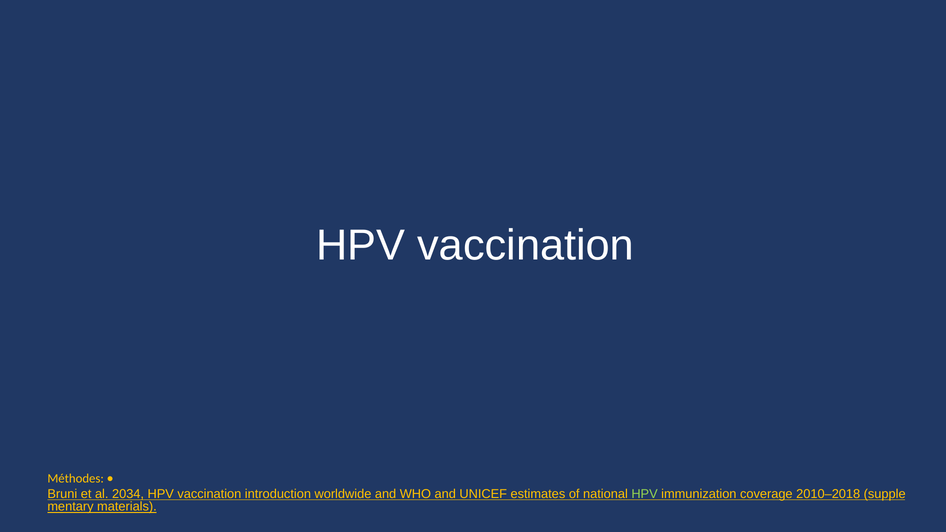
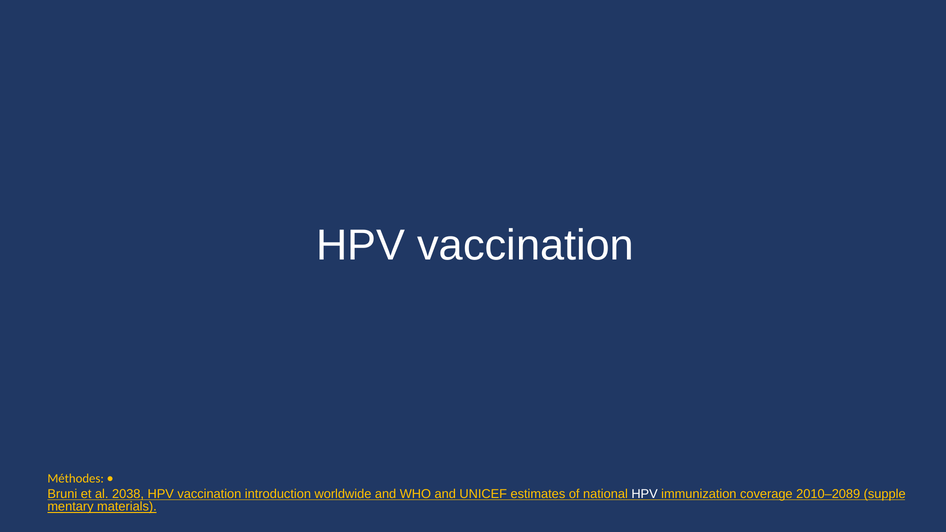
2034: 2034 -> 2038 (128, 494)
HPV colour: light green -> white (645, 494)
2010–2018: 2010–2018 -> 2010–2089 (828, 494)
